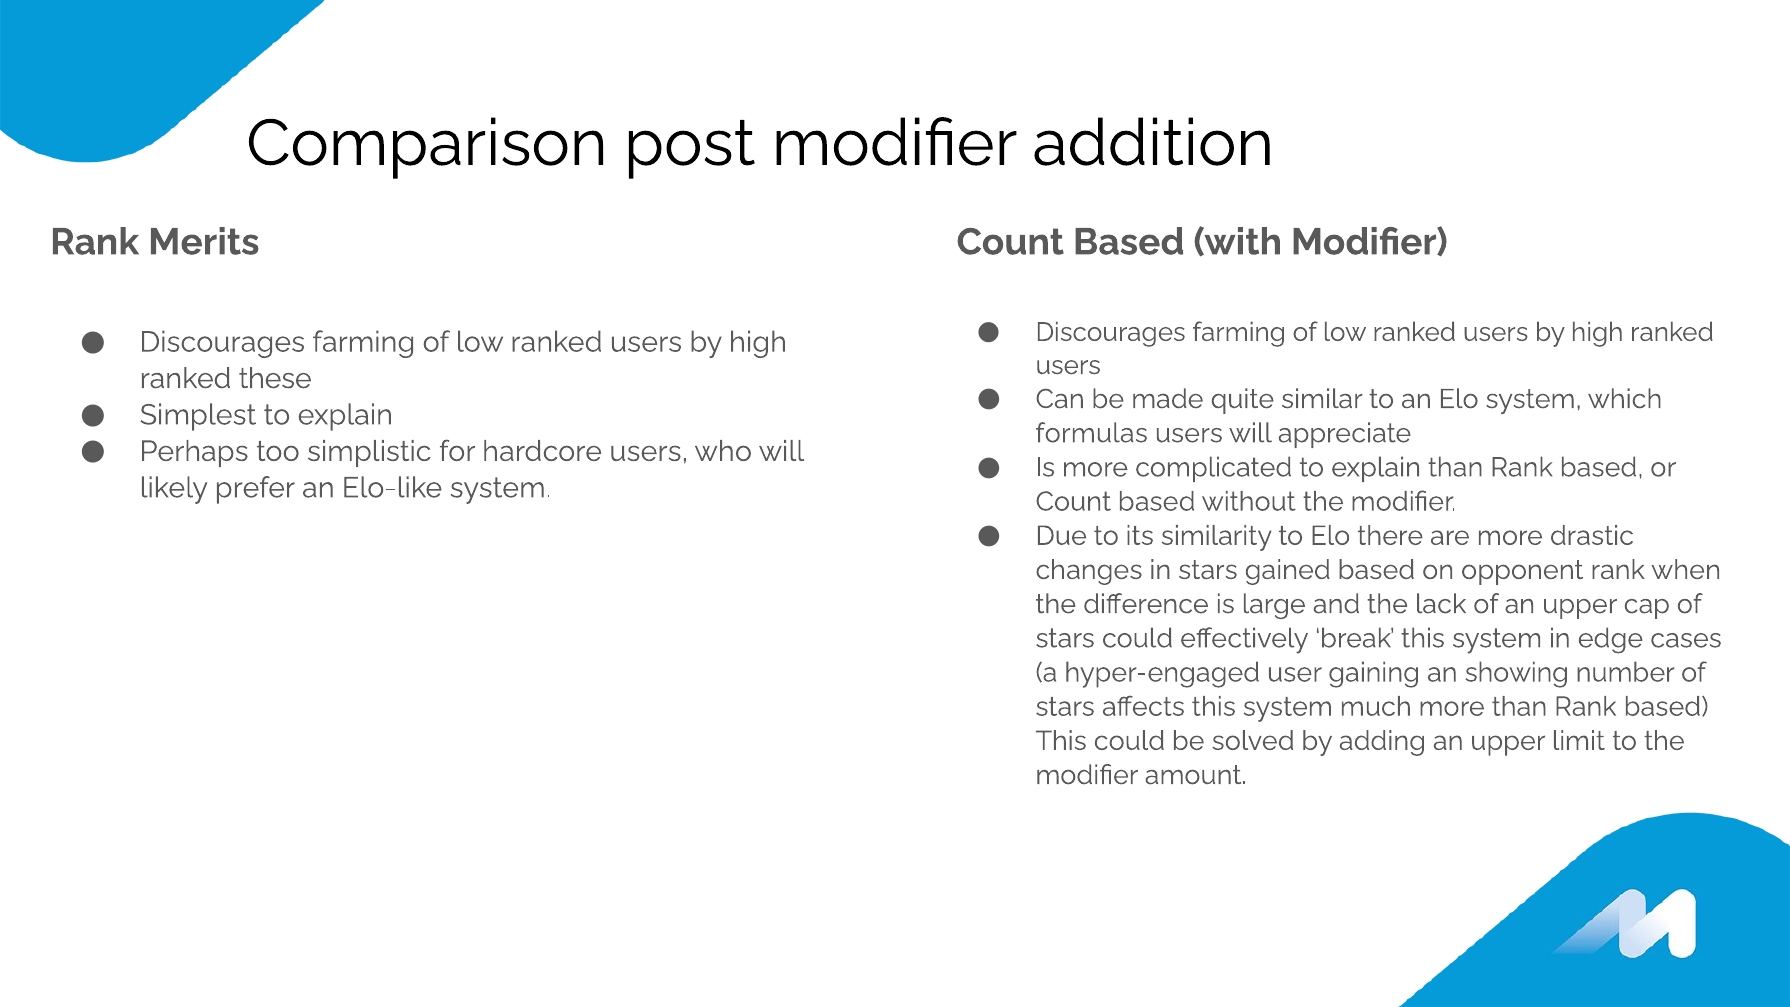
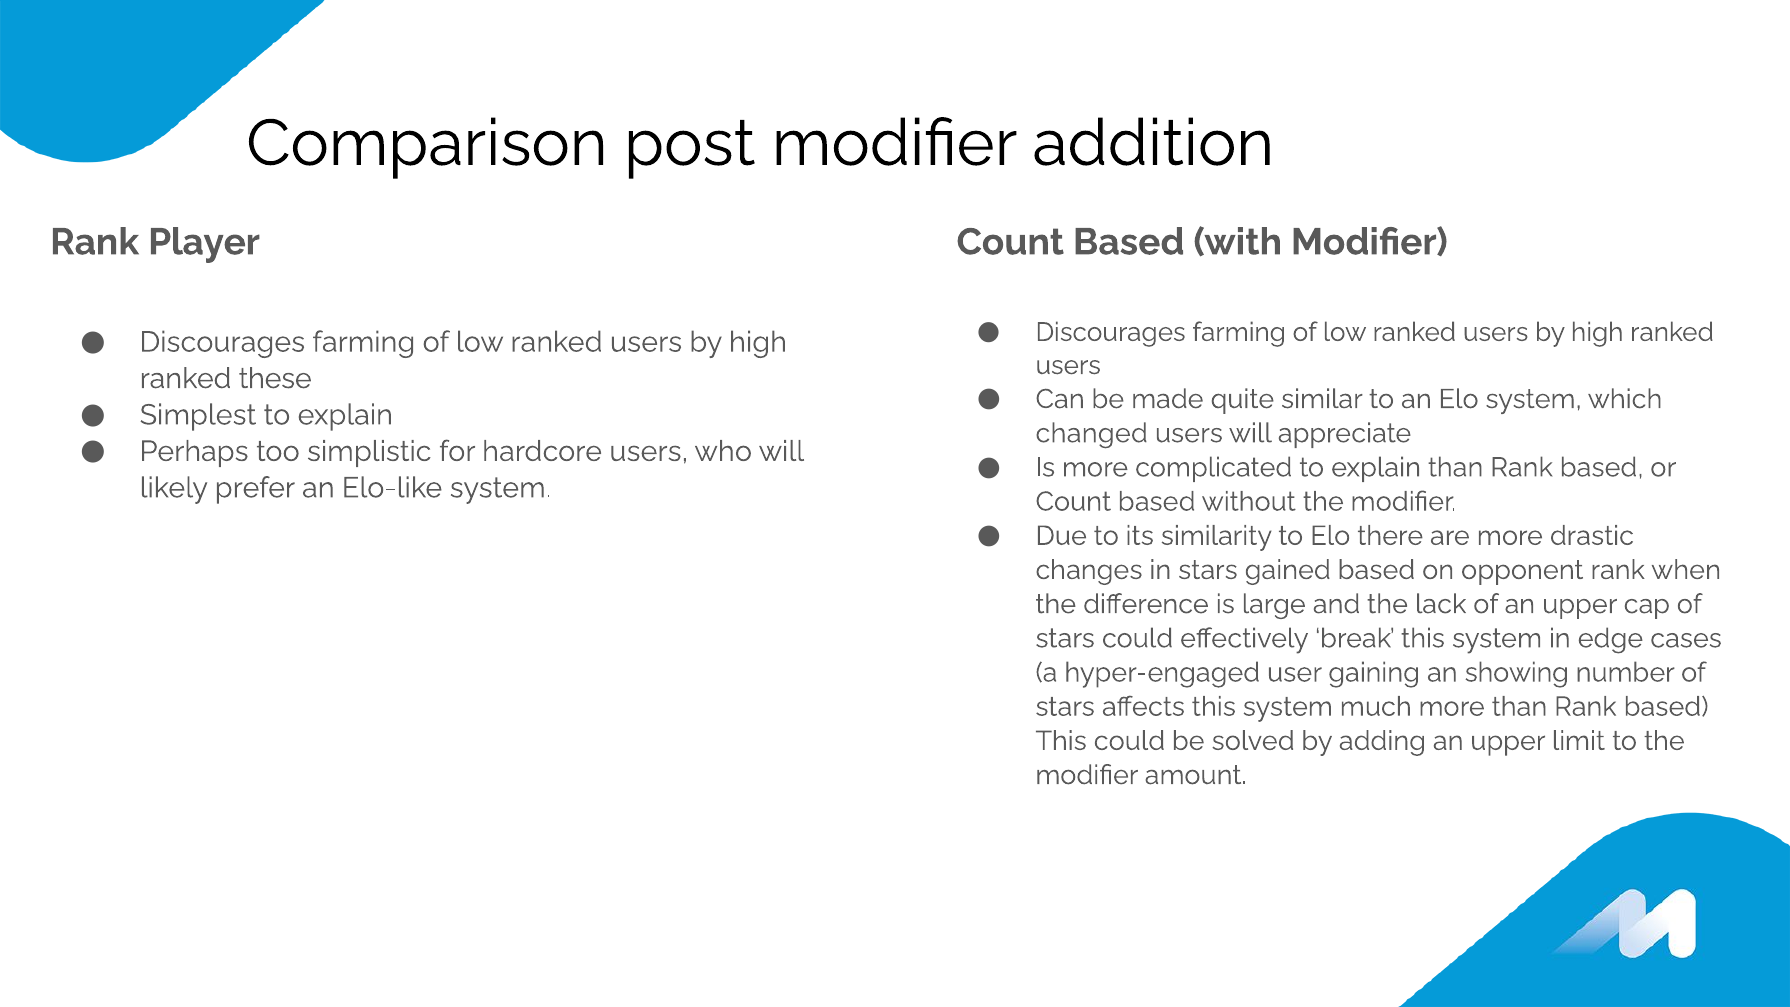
Merits: Merits -> Player (204, 242)
formulas: formulas -> changed (1092, 433)
